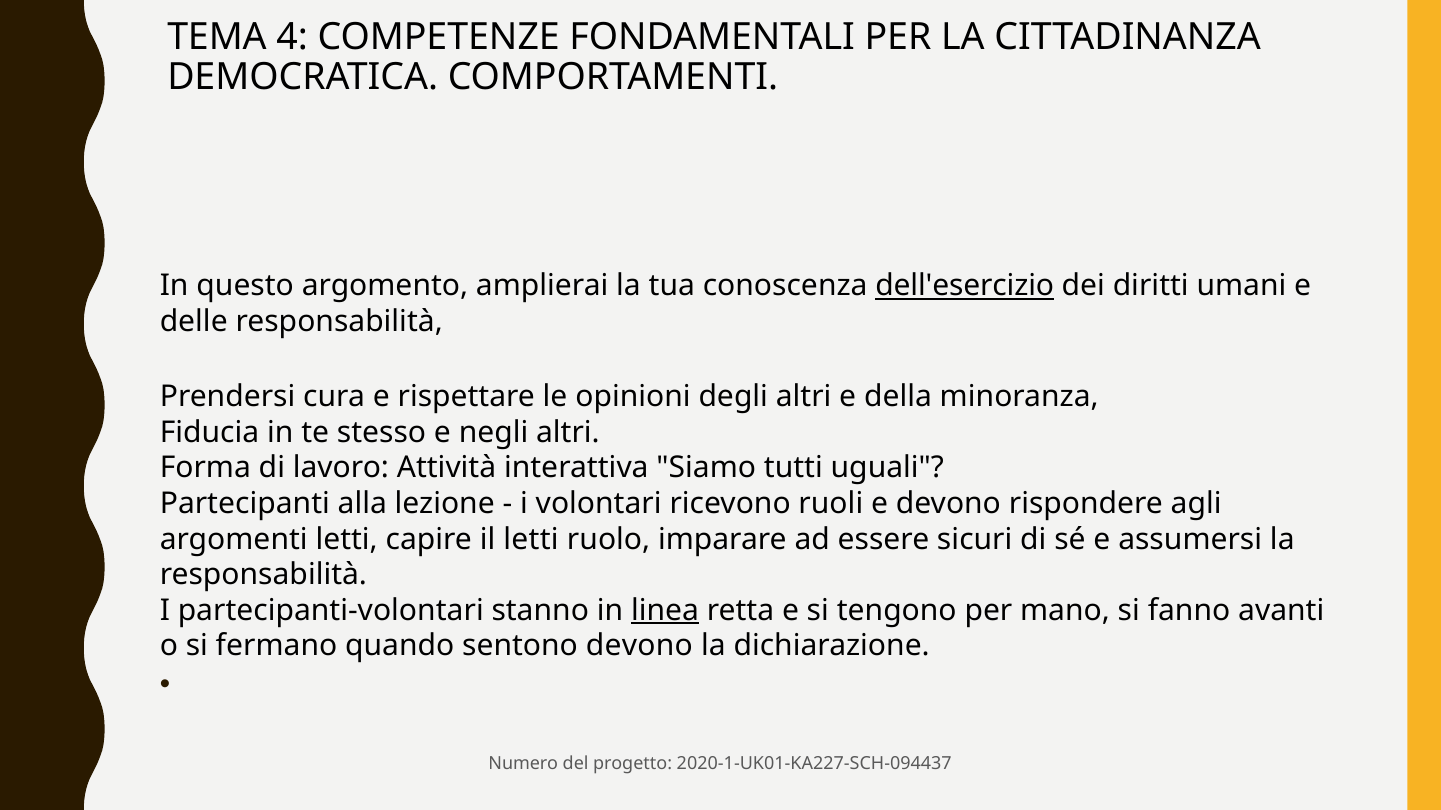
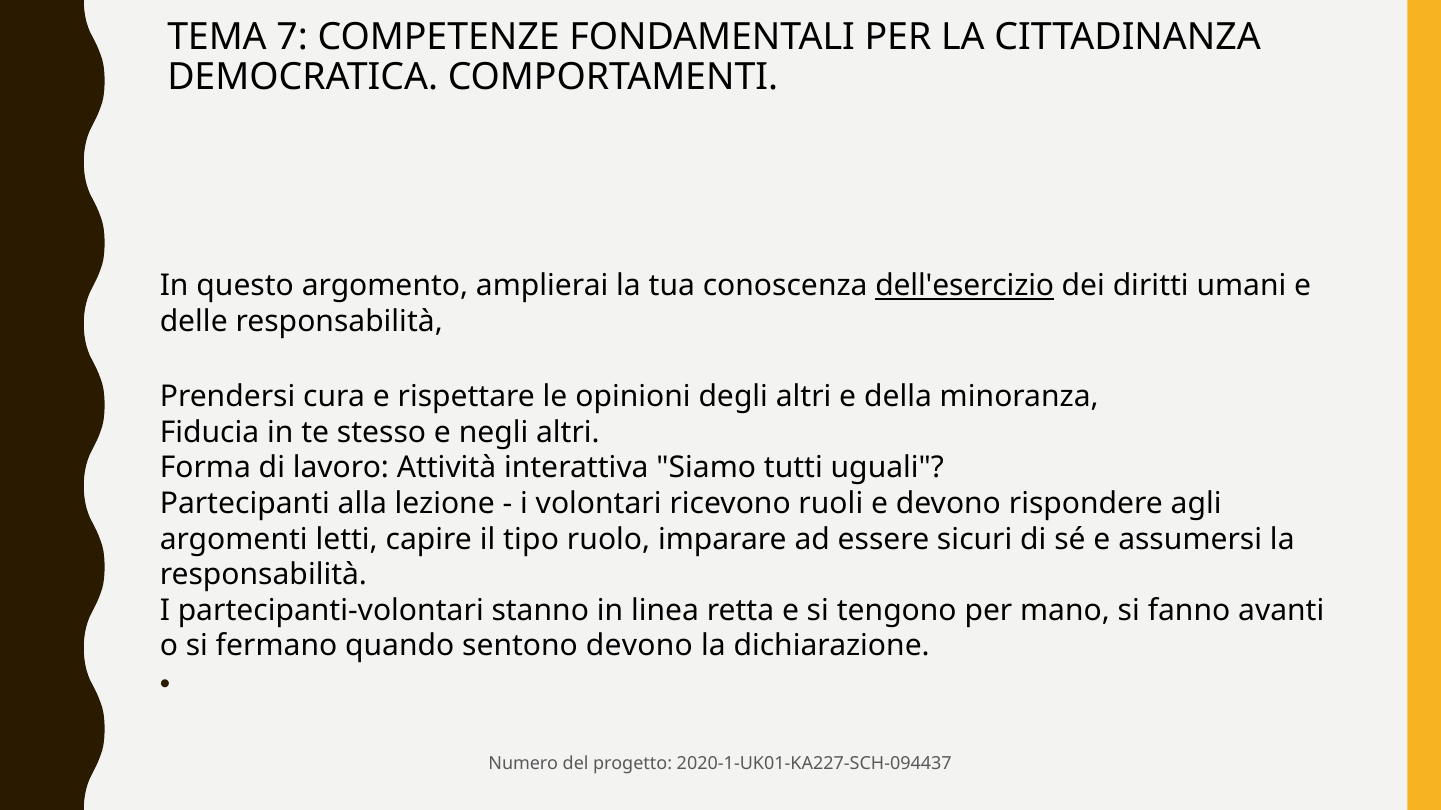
4: 4 -> 7 (292, 37)
il letti: letti -> tipo (531, 540)
linea underline: present -> none (665, 611)
